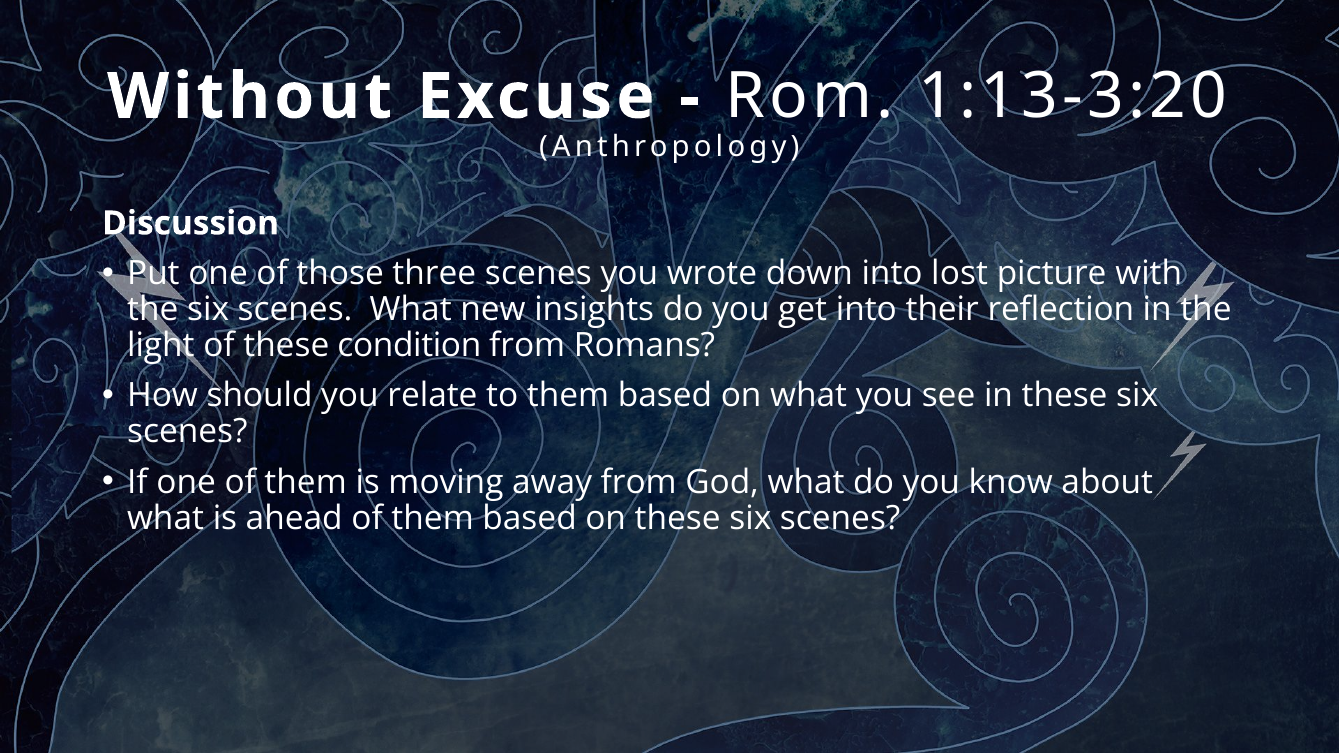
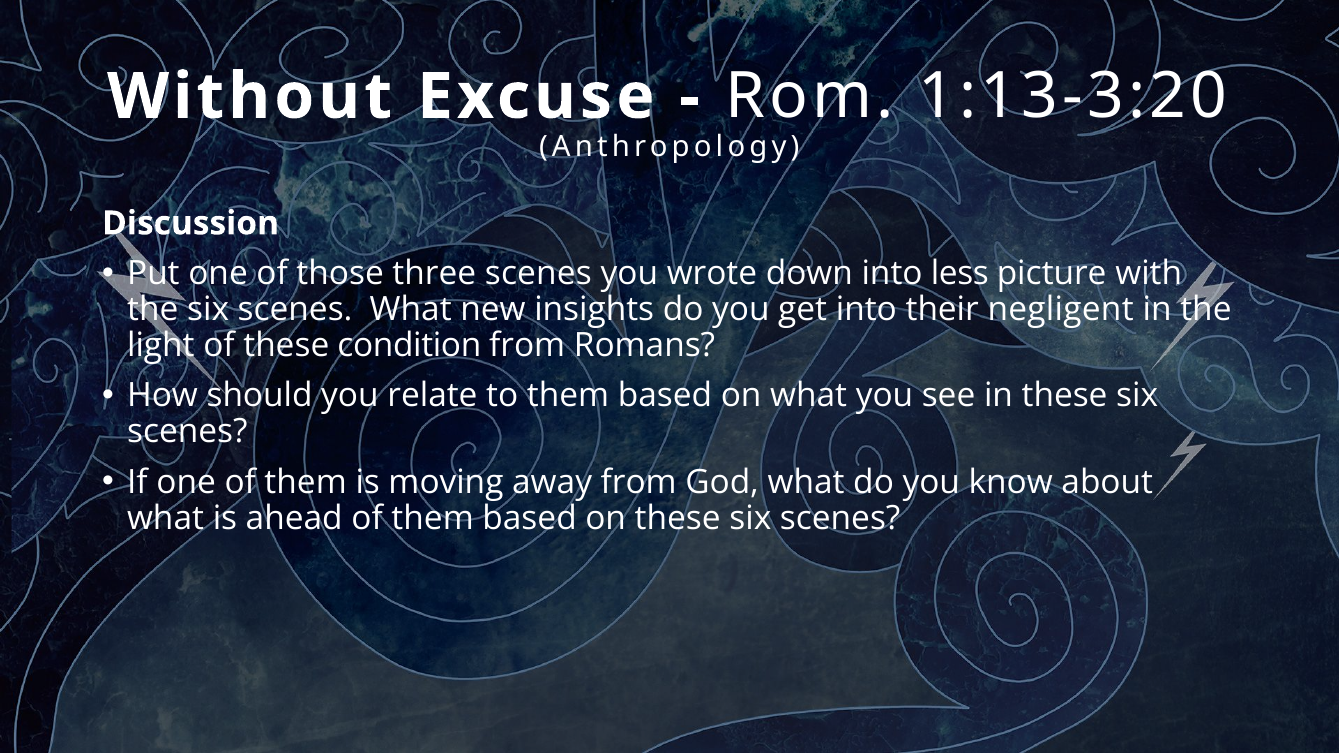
lost: lost -> less (960, 273)
reflection: reflection -> negligent (1061, 310)
